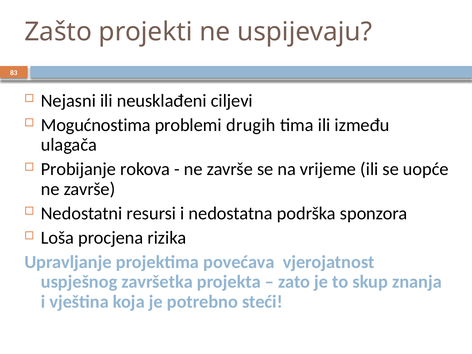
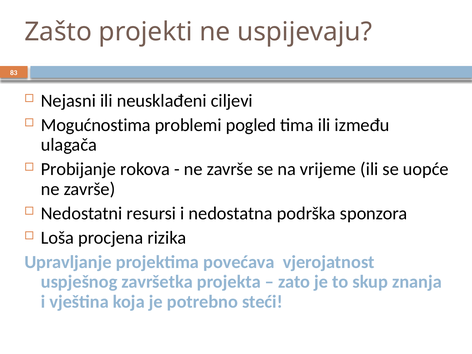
drugih: drugih -> pogled (251, 125)
